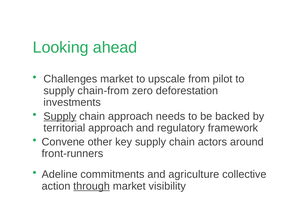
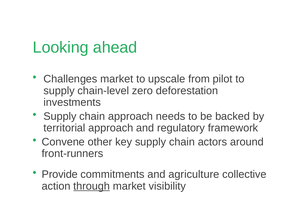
chain-from: chain-from -> chain-level (103, 90)
Supply underline: present -> none (60, 116)
Adeline: Adeline -> Provide (60, 174)
